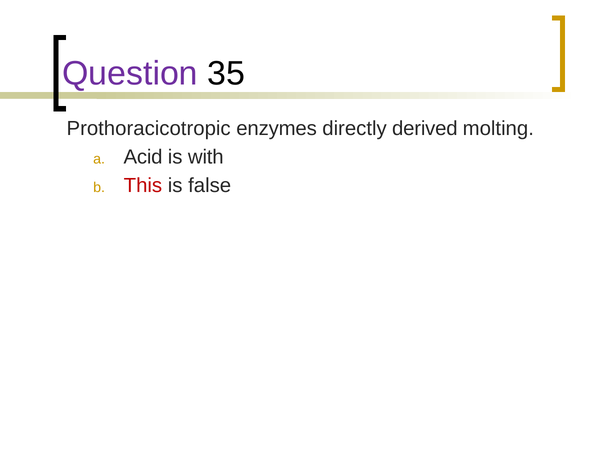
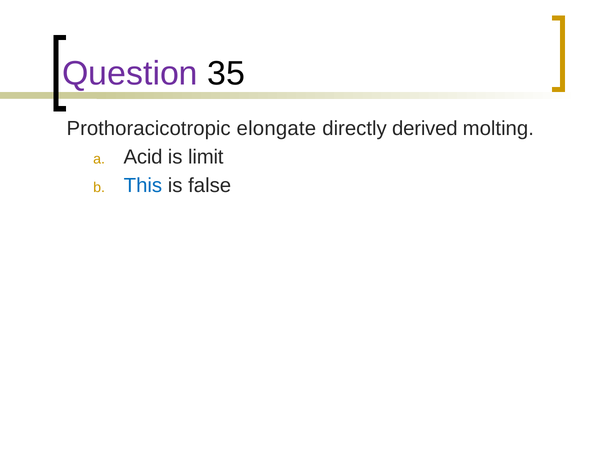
enzymes: enzymes -> elongate (276, 129)
with: with -> limit (206, 157)
This colour: red -> blue (143, 186)
